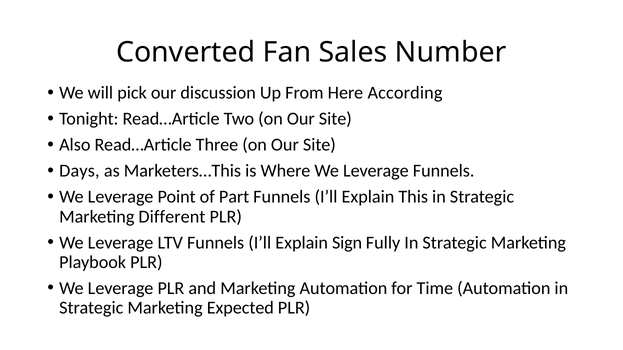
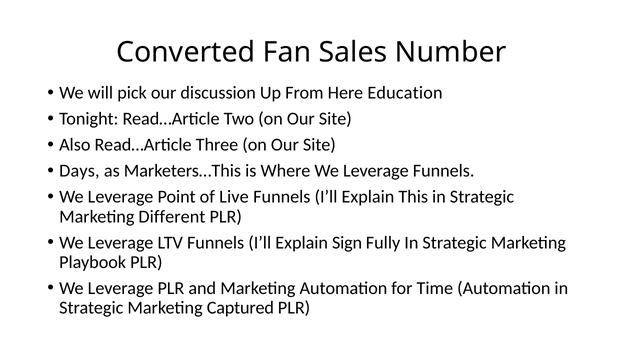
According: According -> Education (405, 93)
Part: Part -> Live (234, 197)
Expected: Expected -> Captured (240, 308)
